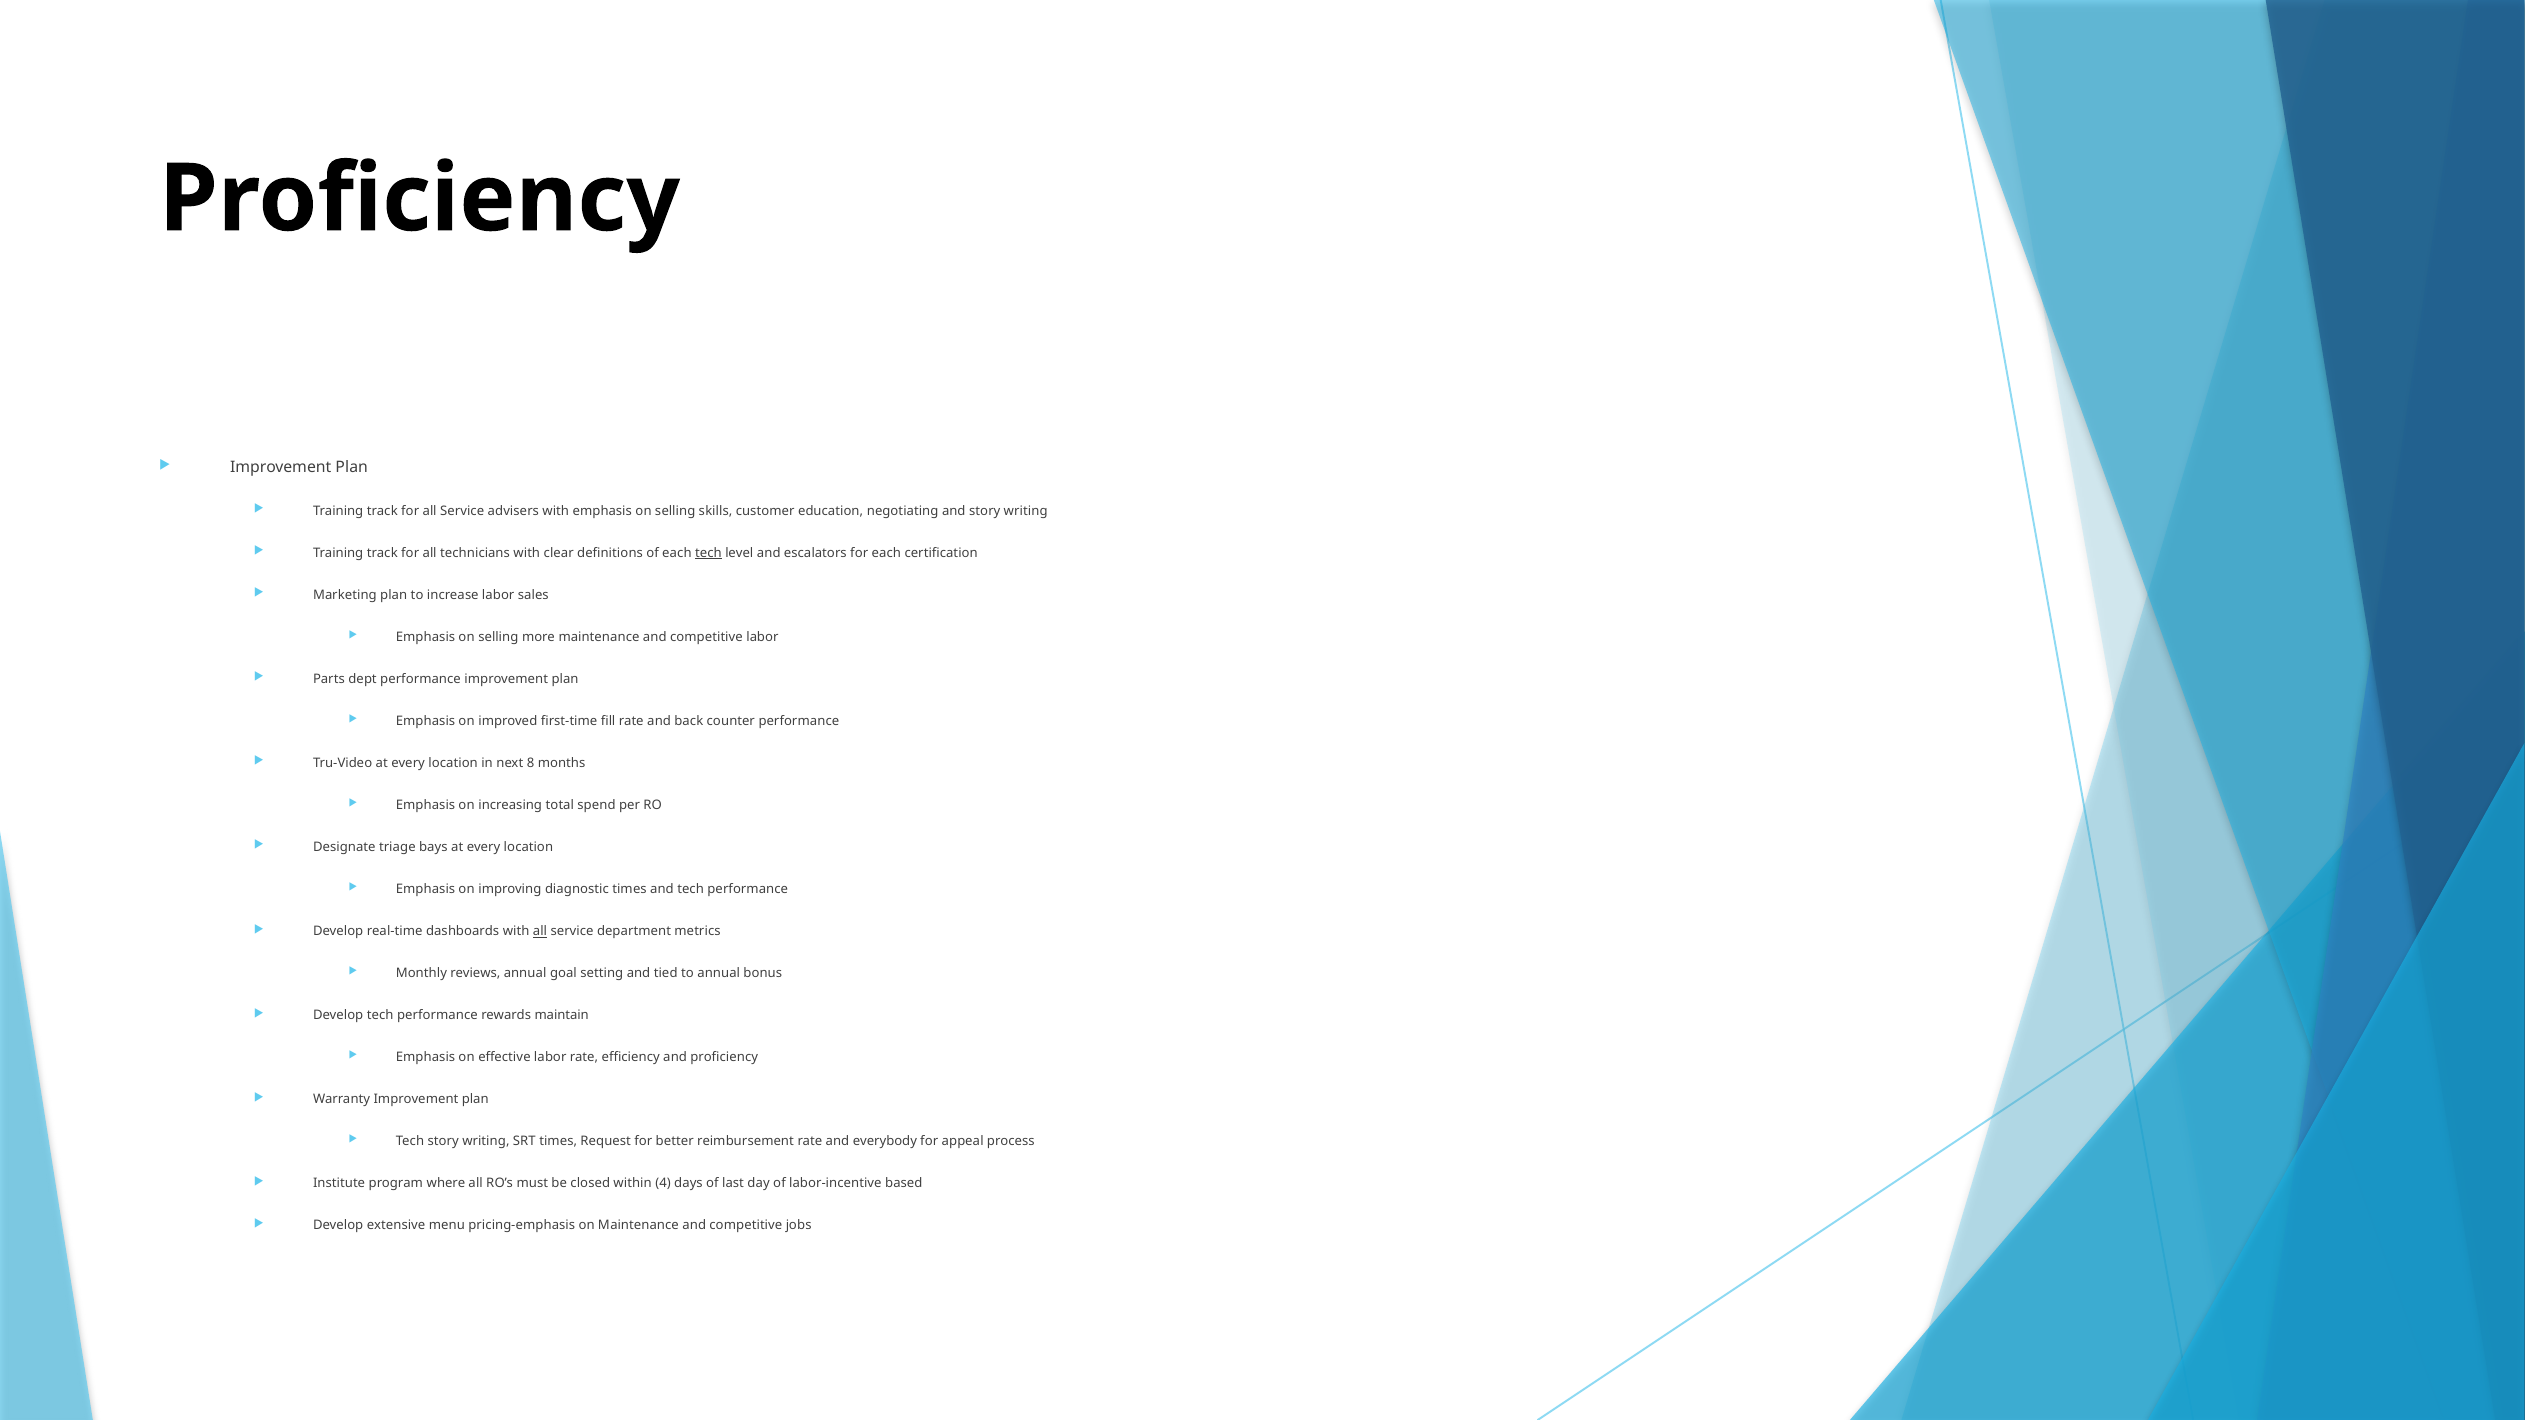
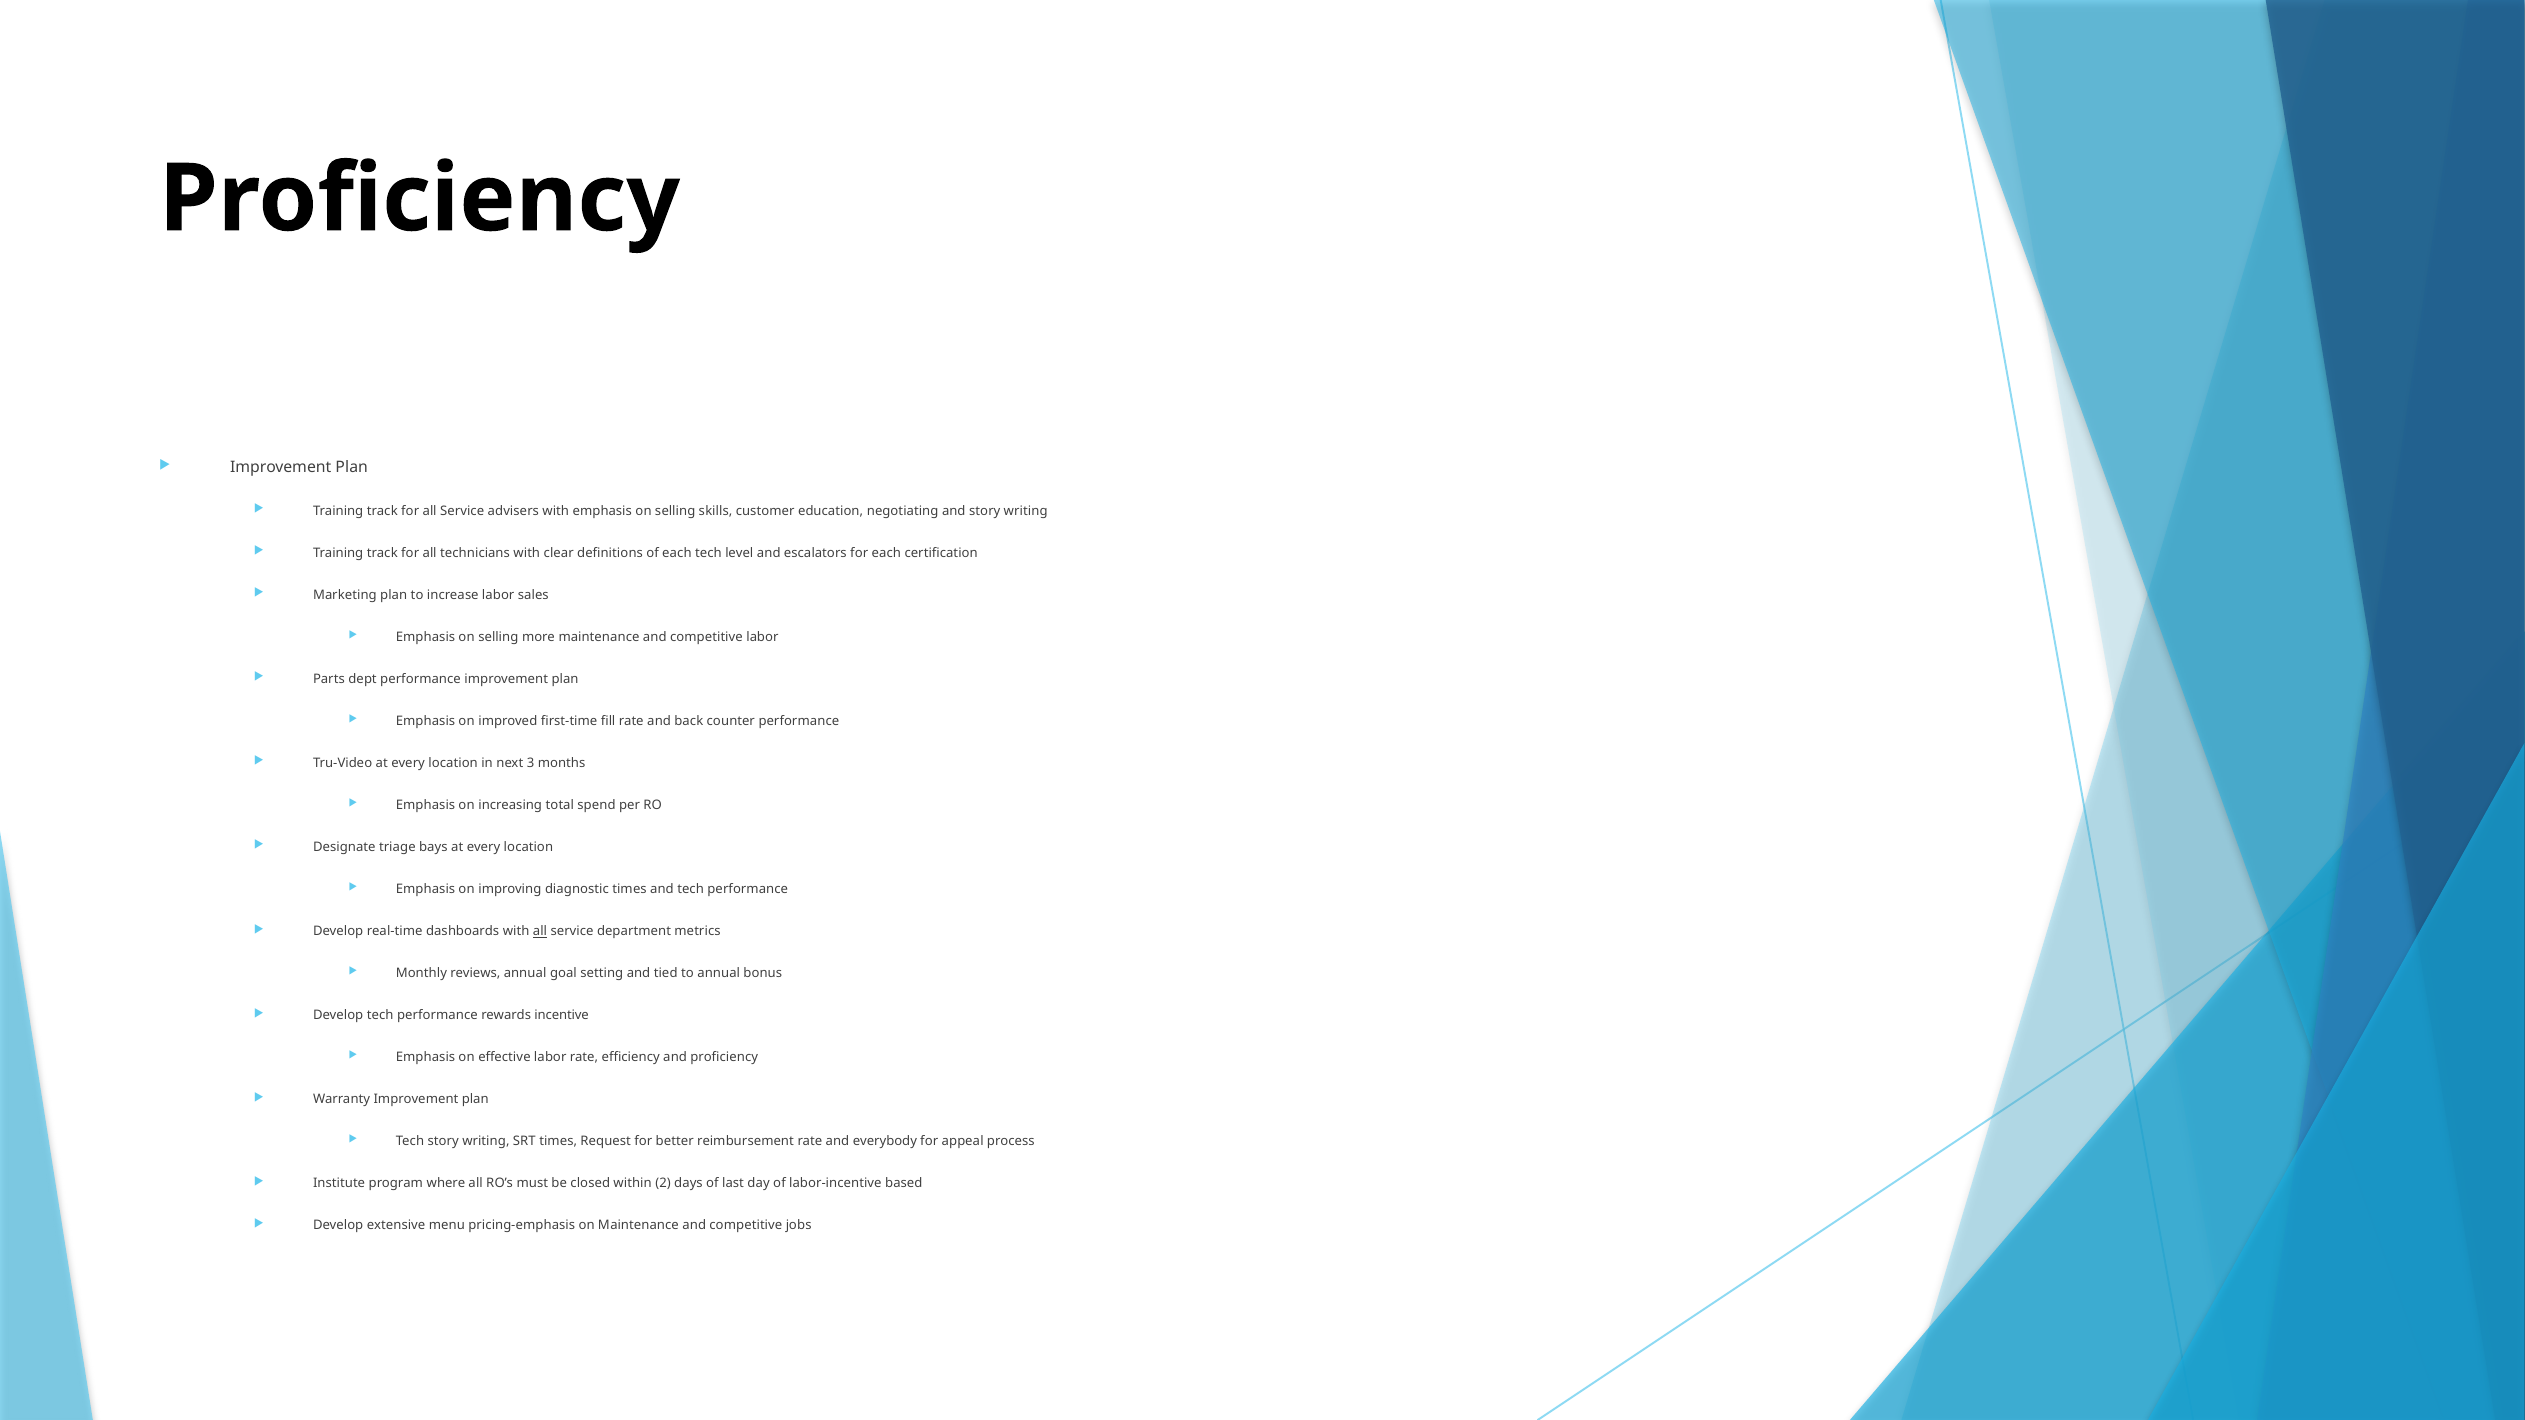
tech underline: present -> none (708, 553)
8: 8 -> 3 (531, 763)
maintain: maintain -> incentive (562, 1016)
4: 4 -> 2 (663, 1184)
